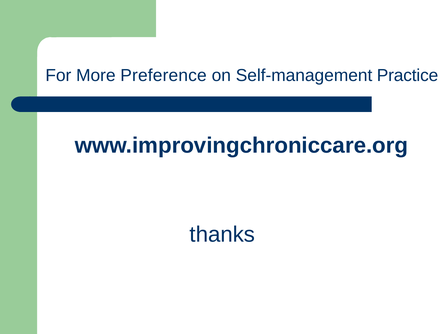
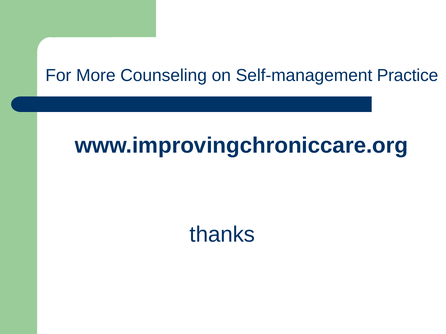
Preference: Preference -> Counseling (164, 76)
